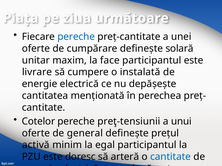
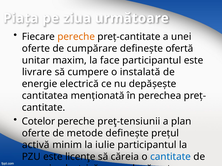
pereche colour: blue -> orange (76, 37)
solară: solară -> ofertă (179, 49)
unui: unui -> plan (181, 122)
general: general -> metode (85, 133)
egal: egal -> iulie (105, 145)
doresc: doresc -> licenţe (80, 157)
arteră: arteră -> căreia (125, 157)
